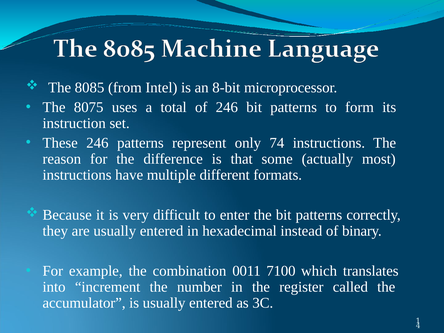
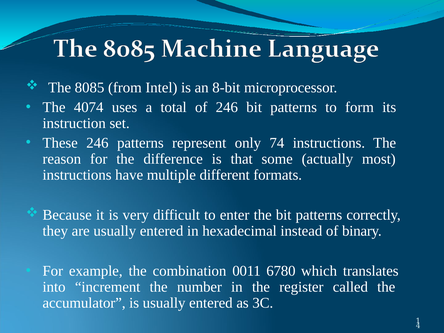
8075: 8075 -> 4074 (89, 107)
7100: 7100 -> 6780 (281, 271)
